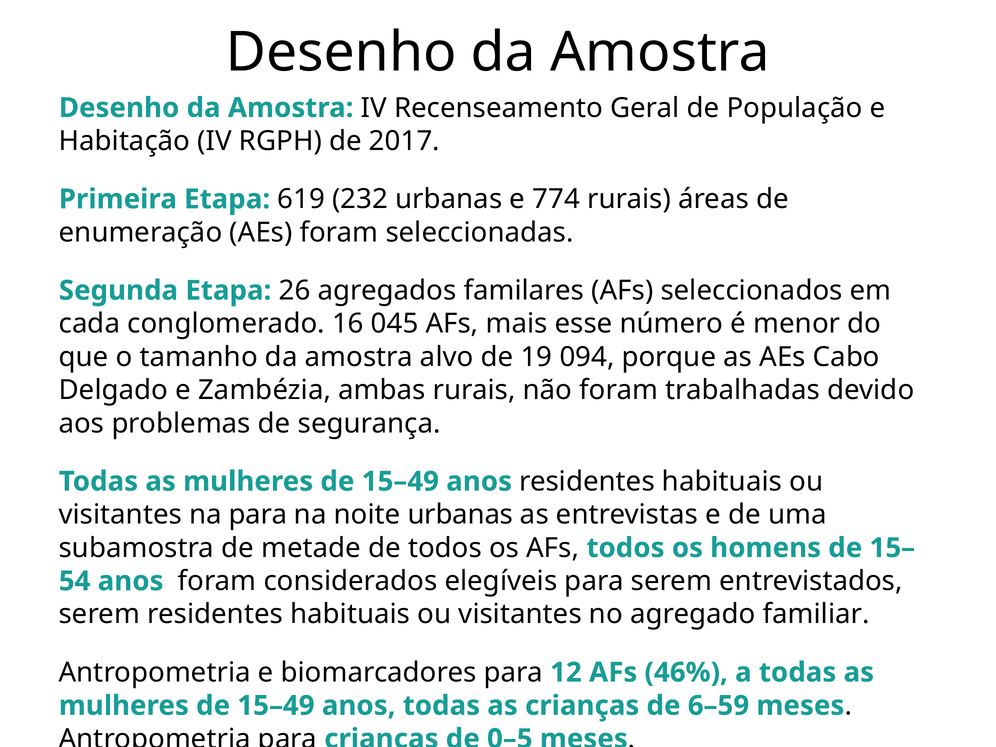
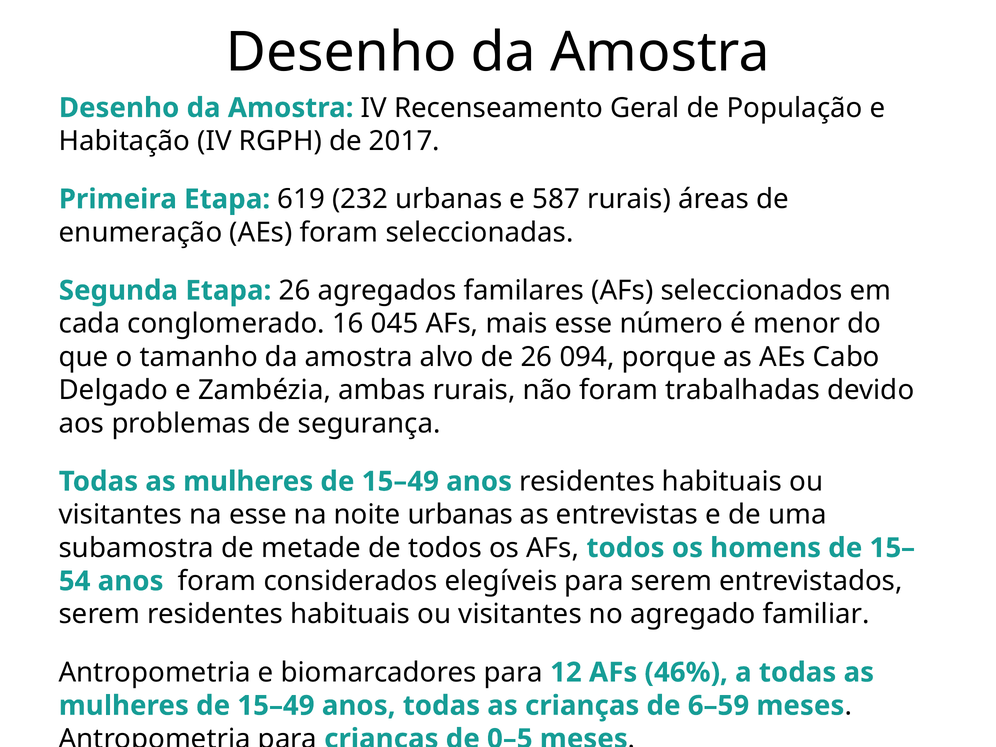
774: 774 -> 587 (556, 199)
de 19: 19 -> 26 (536, 357)
na para: para -> esse (258, 515)
